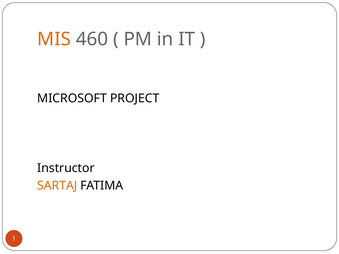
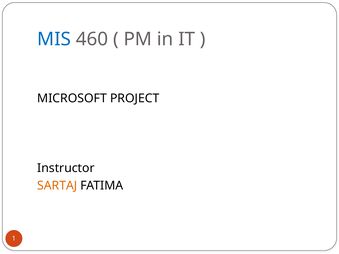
MIS colour: orange -> blue (54, 39)
